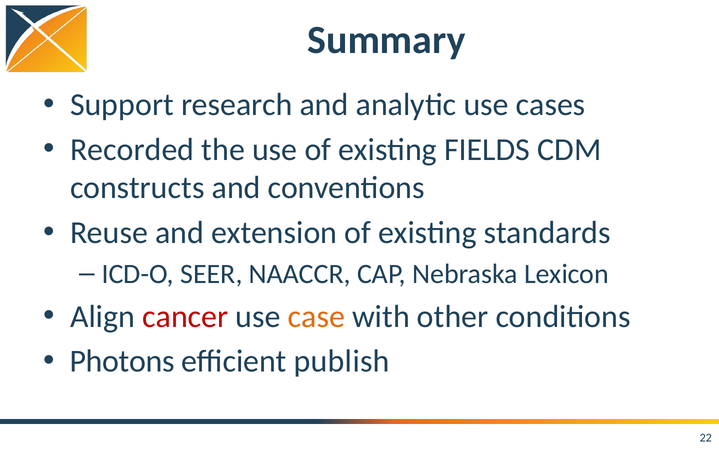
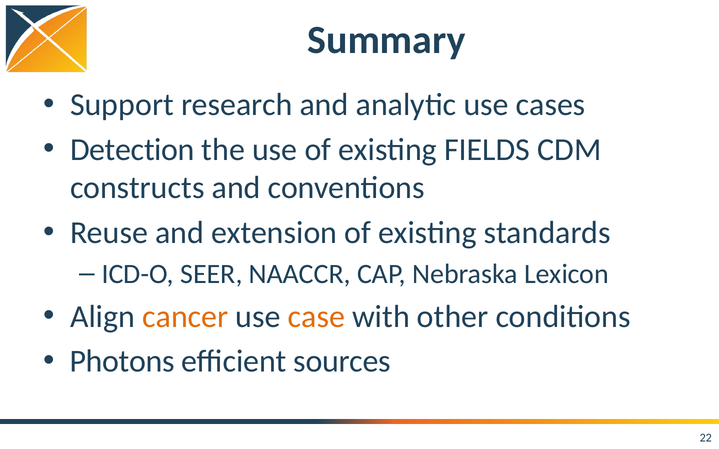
Recorded: Recorded -> Detection (132, 150)
cancer colour: red -> orange (185, 317)
publish: publish -> sources (342, 362)
